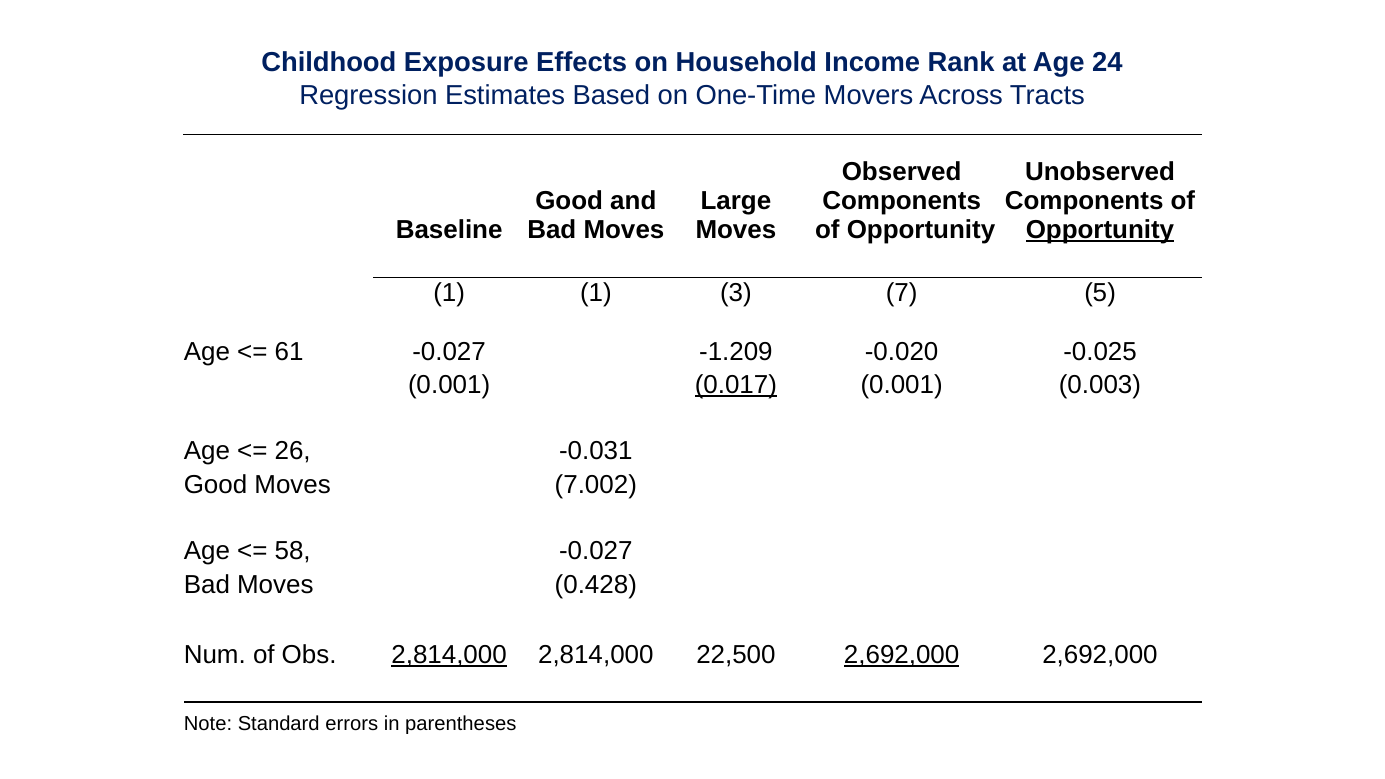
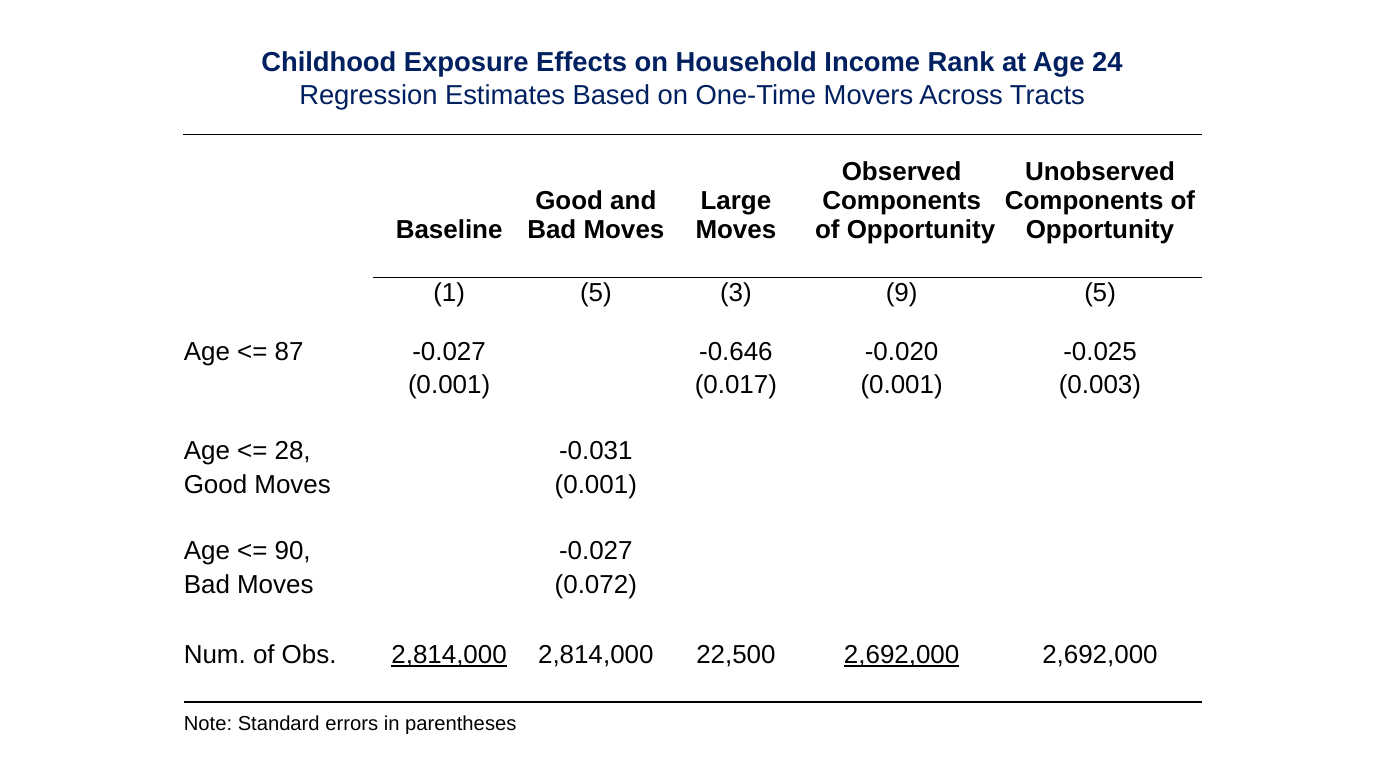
Opportunity underline: present -> none (1100, 230)
1 1: 1 -> 5 (596, 293)
7: 7 -> 9 (902, 293)
61: 61 -> 87 (289, 352)
-1.209: -1.209 -> -0.646 (736, 352)
0.017 underline: present -> none (736, 385)
26: 26 -> 28 (293, 451)
Moves 7.002: 7.002 -> 0.001 (596, 485)
58: 58 -> 90 (293, 551)
0.428: 0.428 -> 0.072 (596, 585)
